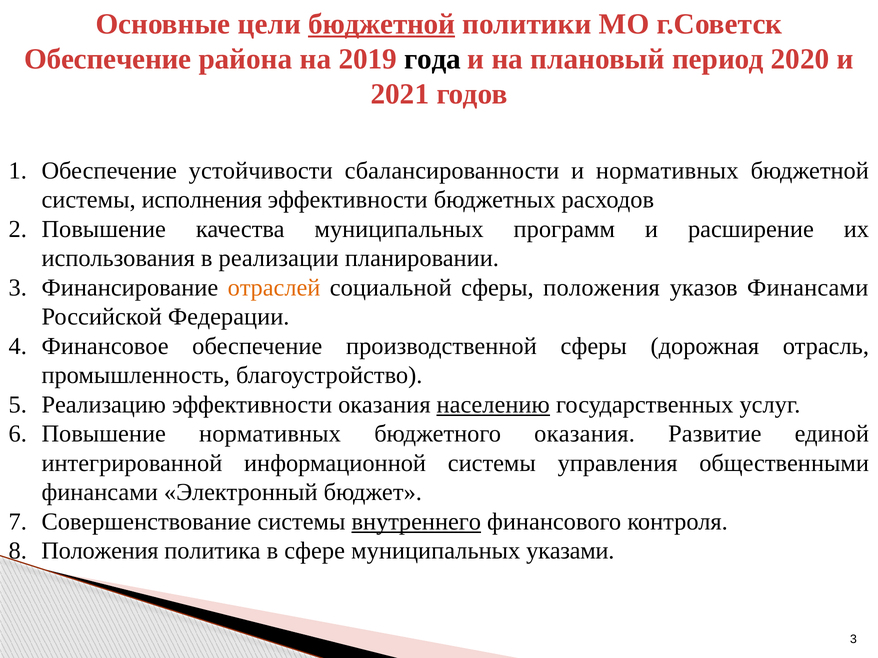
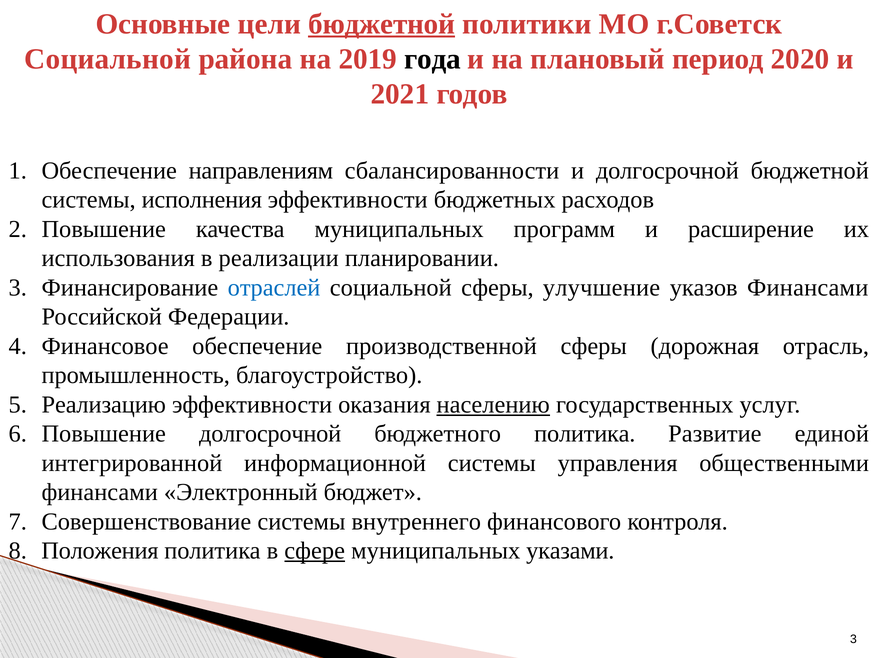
Обеспечение: Обеспечение -> Социальной (108, 59)
устойчивости: устойчивости -> направлениям (261, 171)
и нормативных: нормативных -> долгосрочной (667, 171)
отраслей colour: orange -> blue (274, 288)
сферы положения: положения -> улучшение (602, 288)
Повышение нормативных: нормативных -> долгосрочной (270, 434)
бюджетного оказания: оказания -> политика (585, 434)
внутреннего underline: present -> none (416, 522)
сфере underline: none -> present (315, 551)
